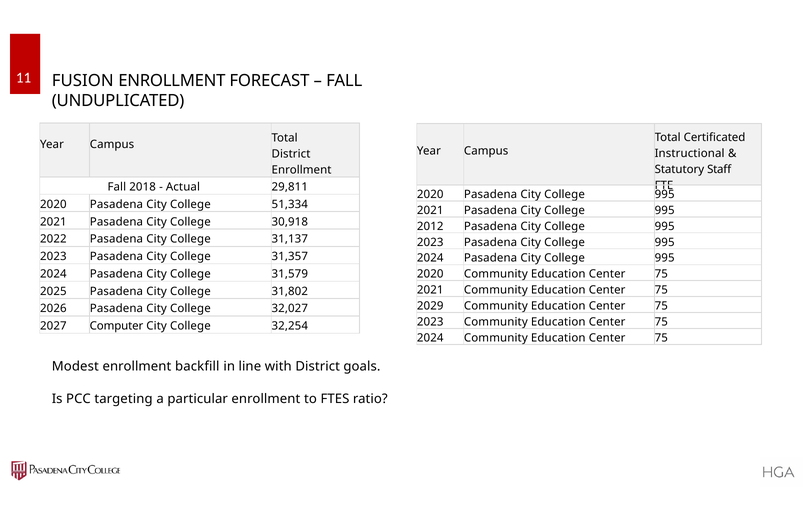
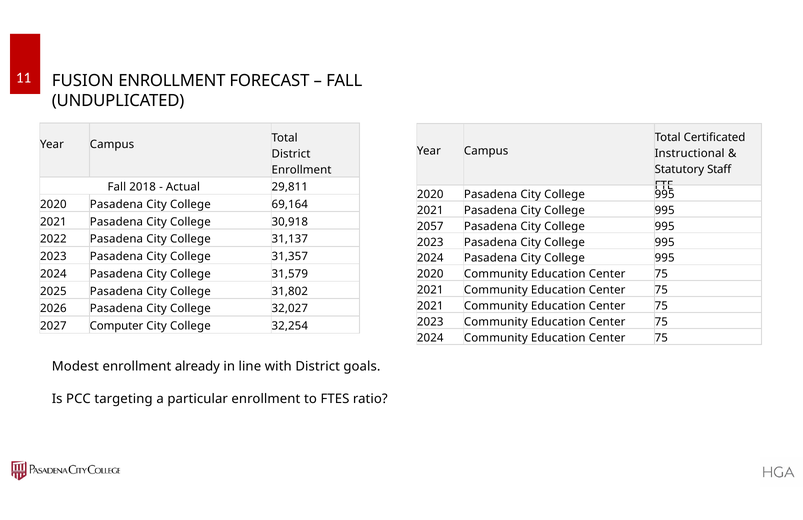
51,334: 51,334 -> 69,164 (290, 204)
2012: 2012 -> 2057 (430, 226)
2029: 2029 -> 2021 (430, 306)
backfill: backfill -> already (197, 366)
